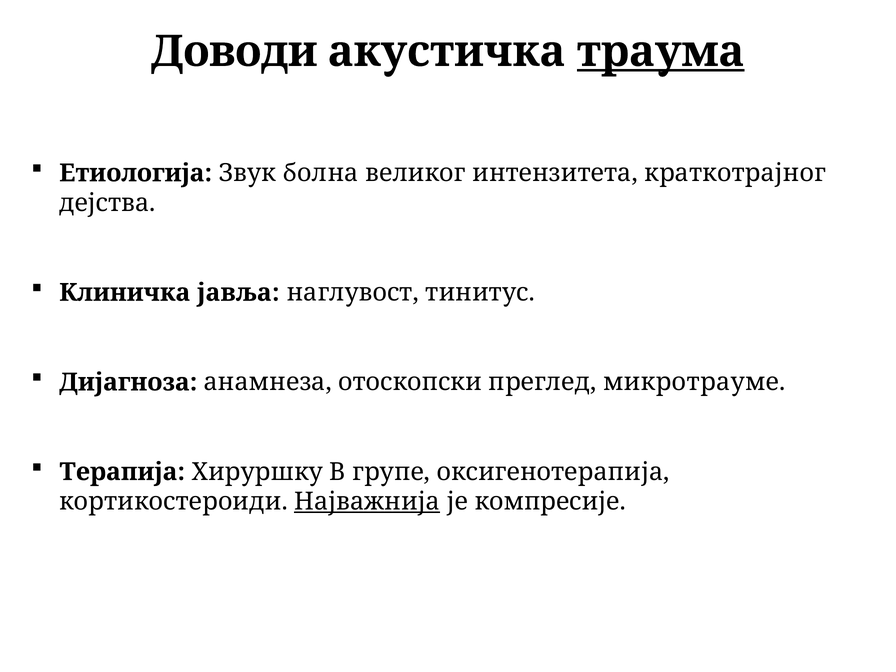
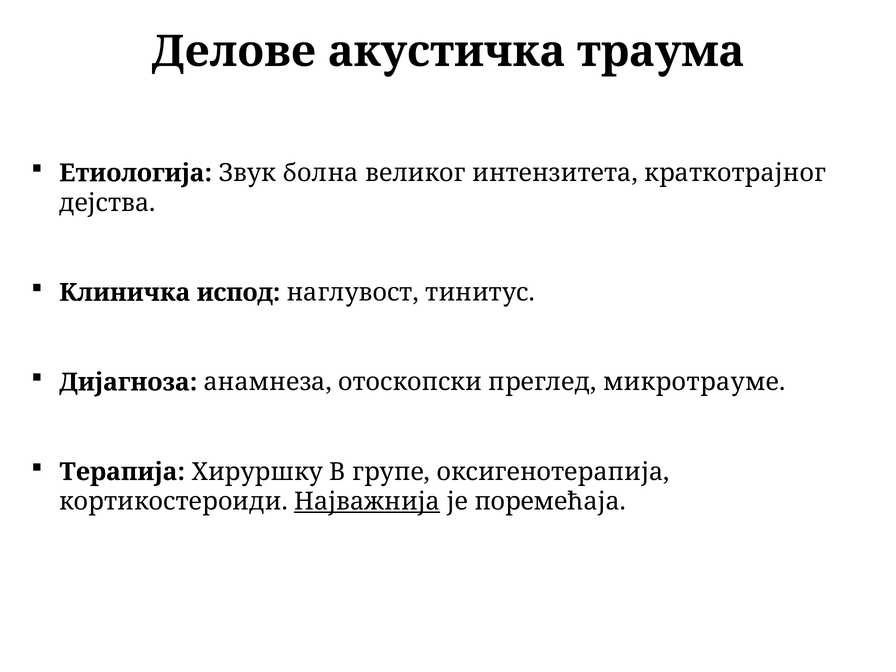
Доводи: Доводи -> Делове (234, 52)
траума underline: present -> none (661, 52)
јавља: јавља -> испод (239, 293)
компресије: компресије -> поремећаја (550, 502)
